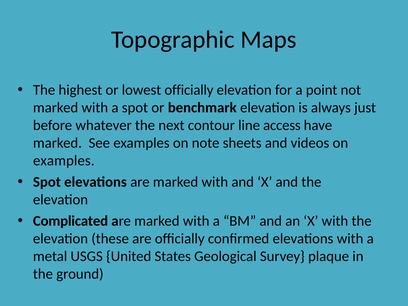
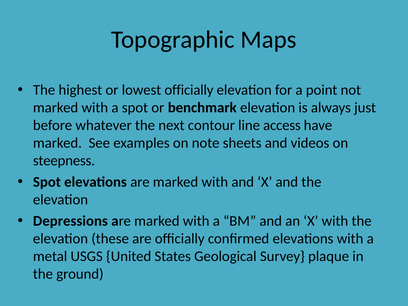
examples: examples -> steepness (64, 161)
Complicated: Complicated -> Depressions (70, 221)
